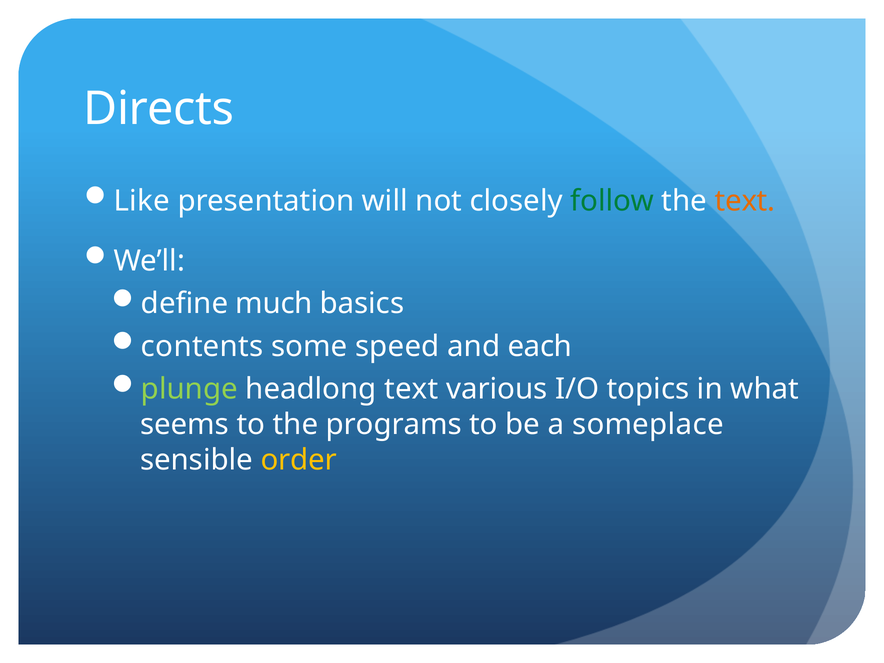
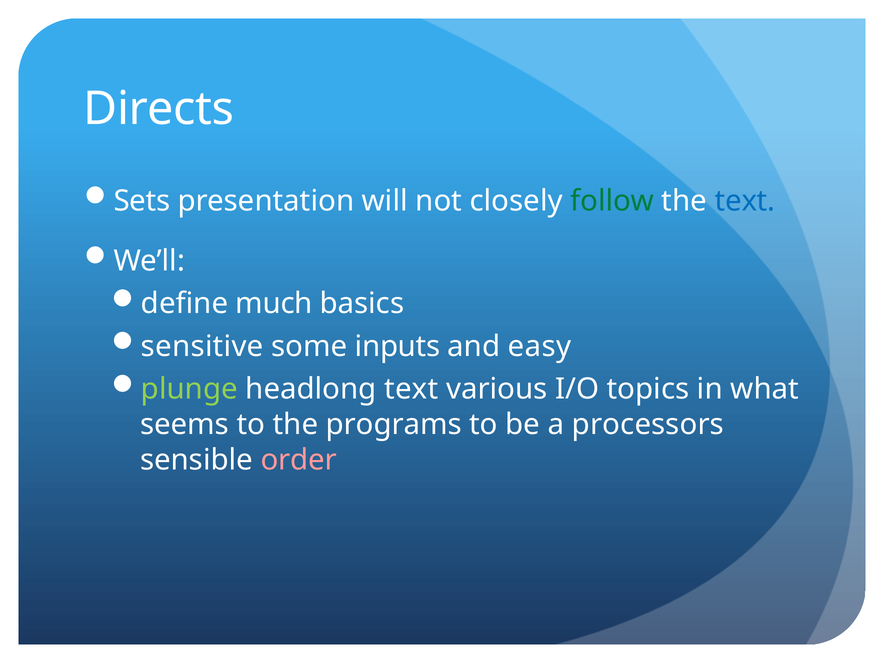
Like: Like -> Sets (142, 201)
text colour: orange -> blue (745, 201)
contents: contents -> sensitive (202, 346)
speed: speed -> inputs (398, 346)
each: each -> easy (540, 346)
someplace: someplace -> processors (648, 424)
order colour: yellow -> pink (299, 460)
